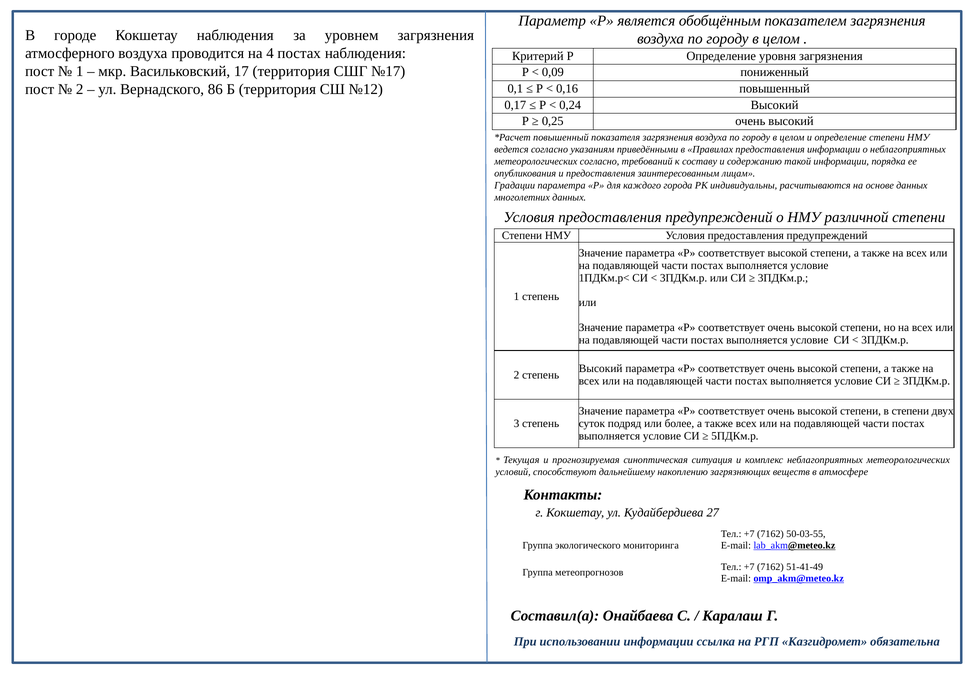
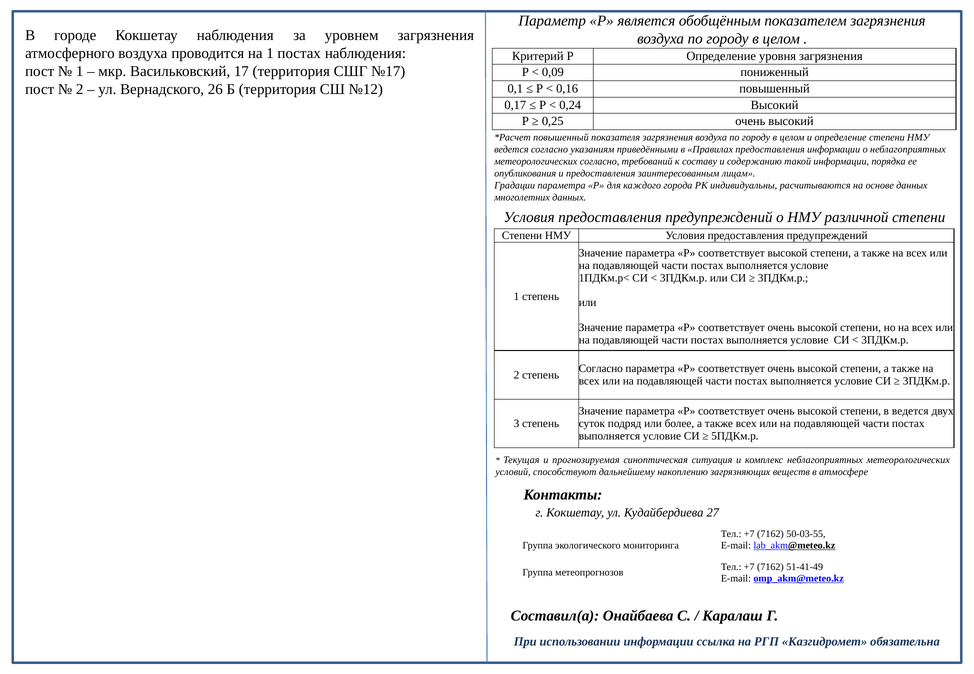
на 4: 4 -> 1 (270, 53)
86: 86 -> 26 (215, 89)
Высокий: Высокий -> Согласно (601, 369)
в степени: степени -> ведется (910, 411)
